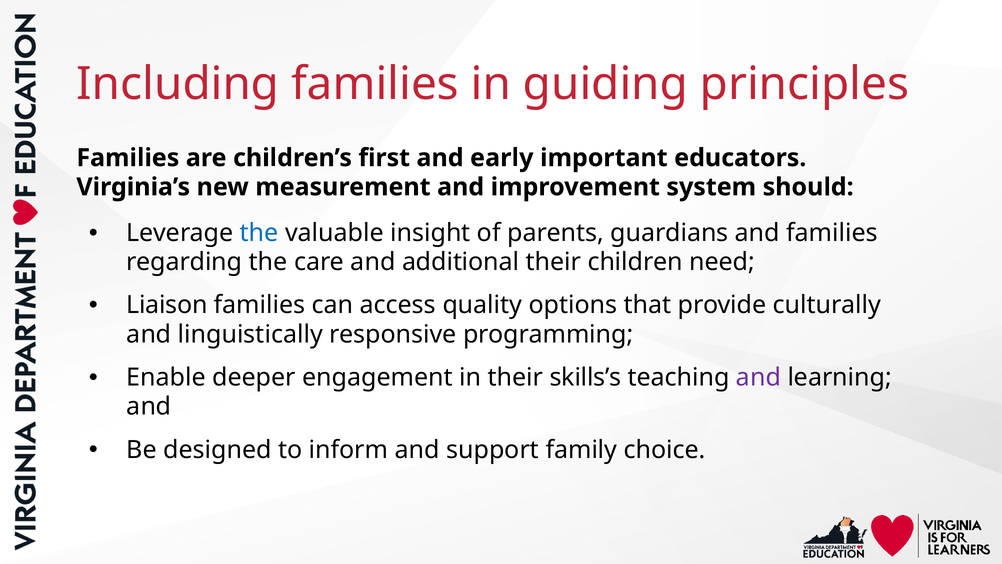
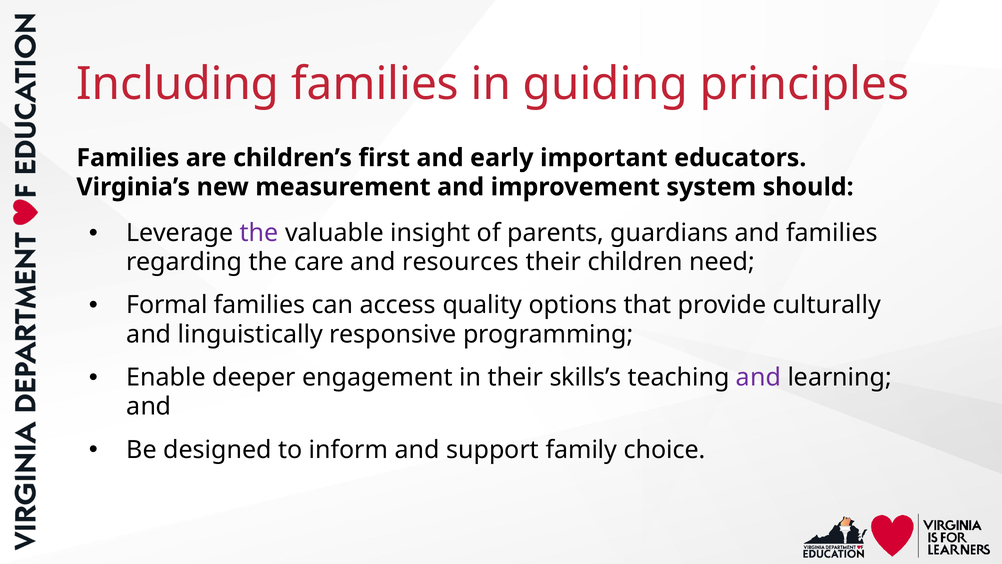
the colour: blue -> purple (259, 233)
additional: additional -> resources (460, 262)
Liaison: Liaison -> Formal (167, 305)
